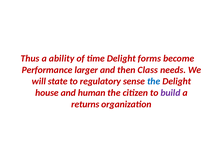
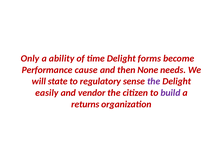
Thus: Thus -> Only (30, 59)
larger: larger -> cause (86, 70)
Class: Class -> None (148, 70)
the colour: blue -> purple (154, 81)
house: house -> easily (47, 93)
human: human -> vendor (92, 93)
